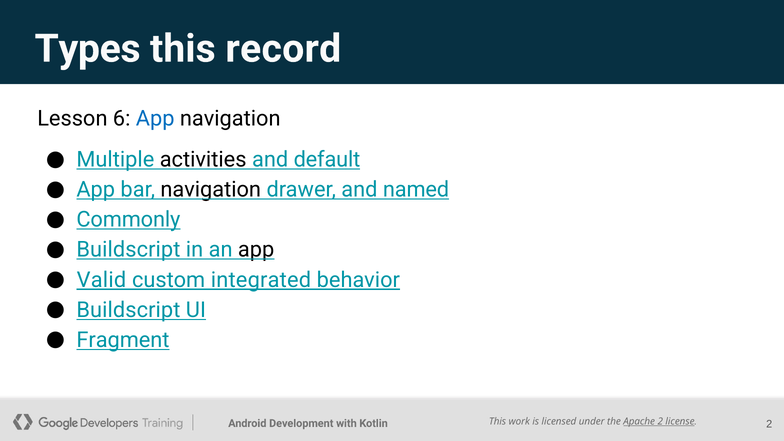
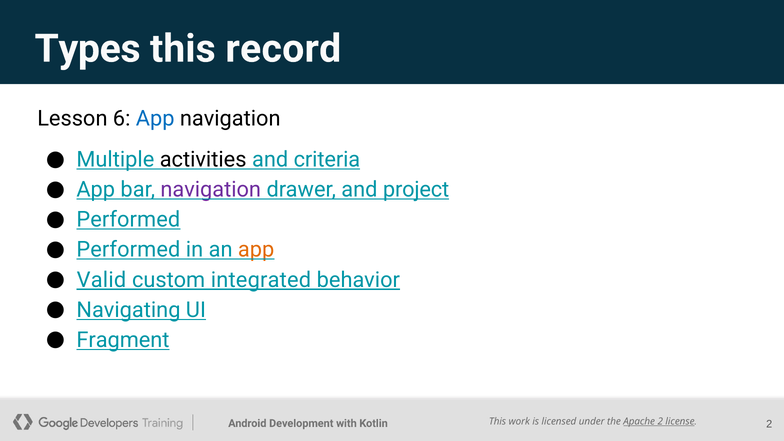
default: default -> criteria (327, 160)
navigation colour: black -> purple (211, 190)
named: named -> project (416, 190)
Commonly: Commonly -> Performed (128, 220)
Buildscript: Buildscript -> Performed (128, 250)
app colour: black -> orange (256, 250)
Buildscript: Buildscript -> Navigating (128, 310)
